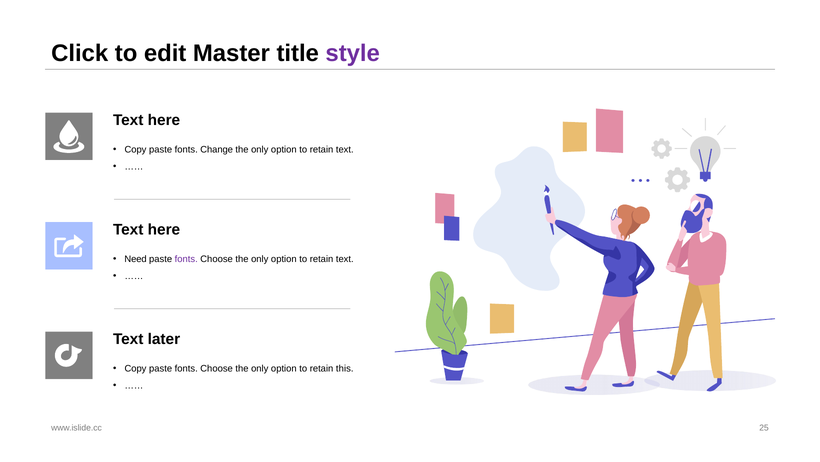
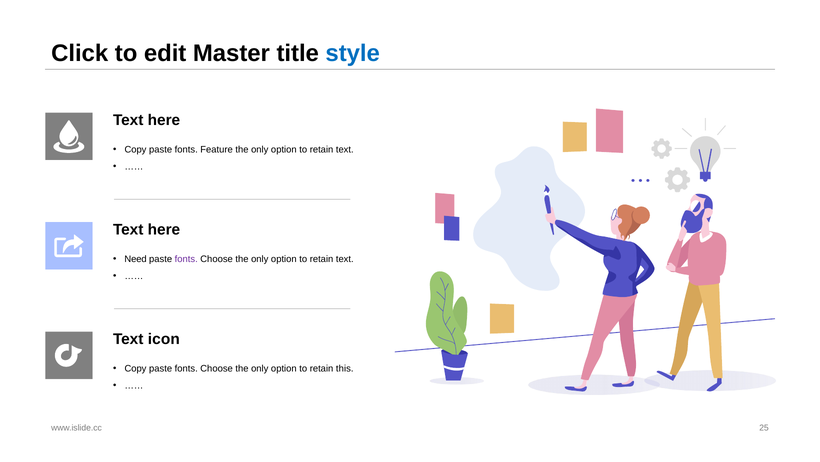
style colour: purple -> blue (353, 53)
Change: Change -> Feature (217, 149)
later: later -> icon (164, 339)
